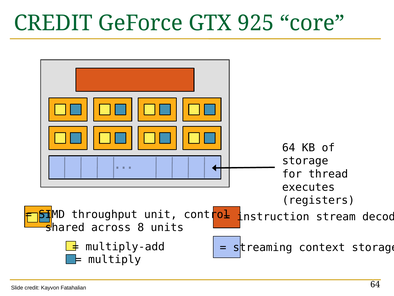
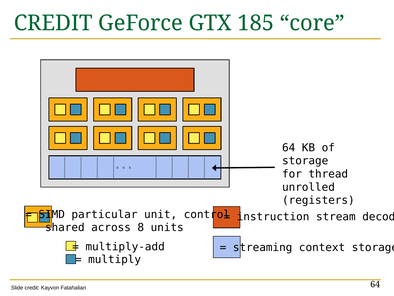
925: 925 -> 185 (256, 23)
executes: executes -> unrolled (308, 187)
throughput: throughput -> particular (104, 214)
